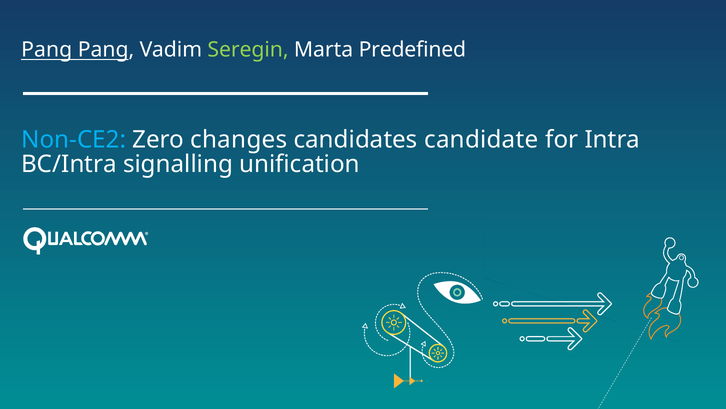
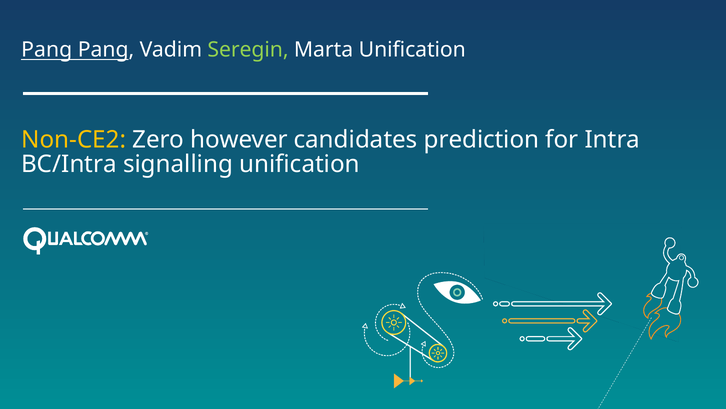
Marta Predefined: Predefined -> Unification (412, 50)
Non-CE2 colour: light blue -> yellow (74, 139)
changes: changes -> however (239, 139)
candidate: candidate -> prediction (482, 139)
